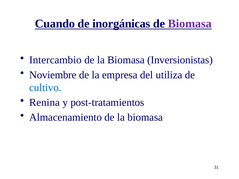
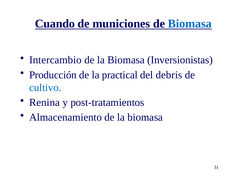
inorgánicas: inorgánicas -> municiones (121, 24)
Biomasa colour: purple -> blue (190, 24)
Noviembre: Noviembre -> Producción (53, 75)
empresa: empresa -> practical (120, 75)
utiliza: utiliza -> debris (169, 75)
